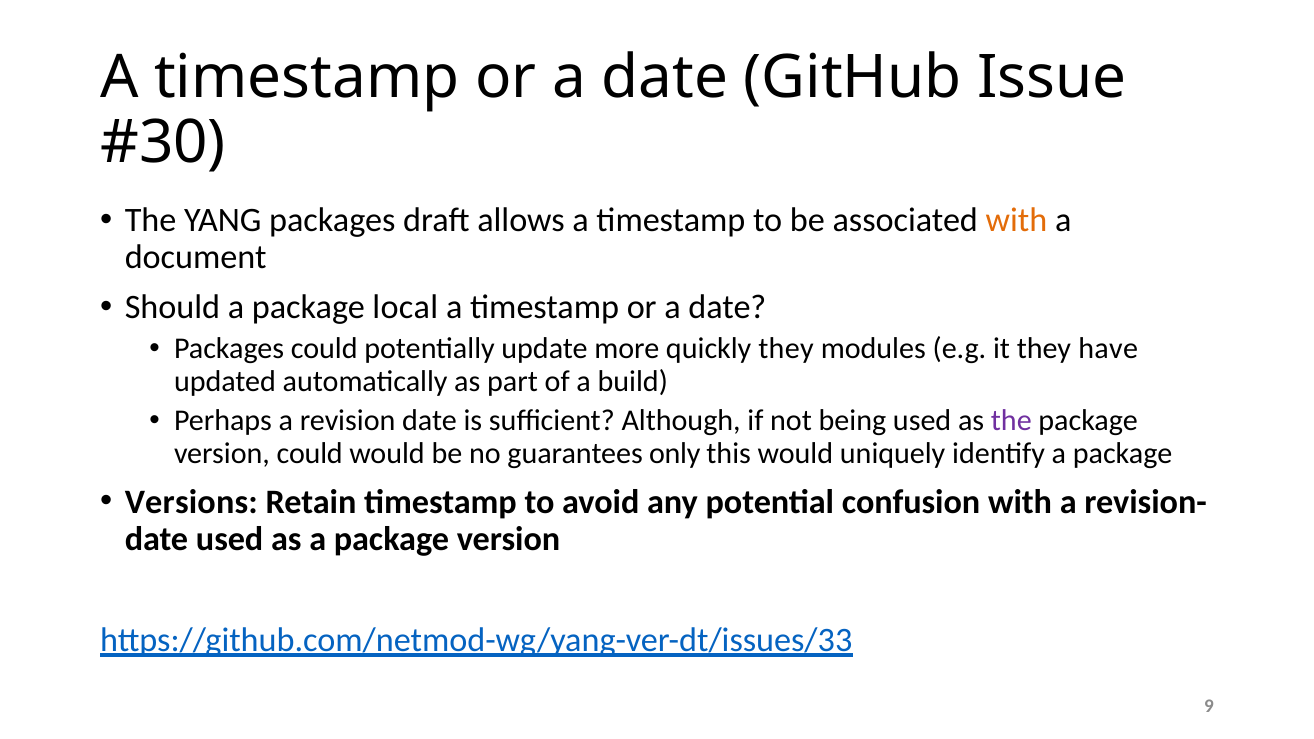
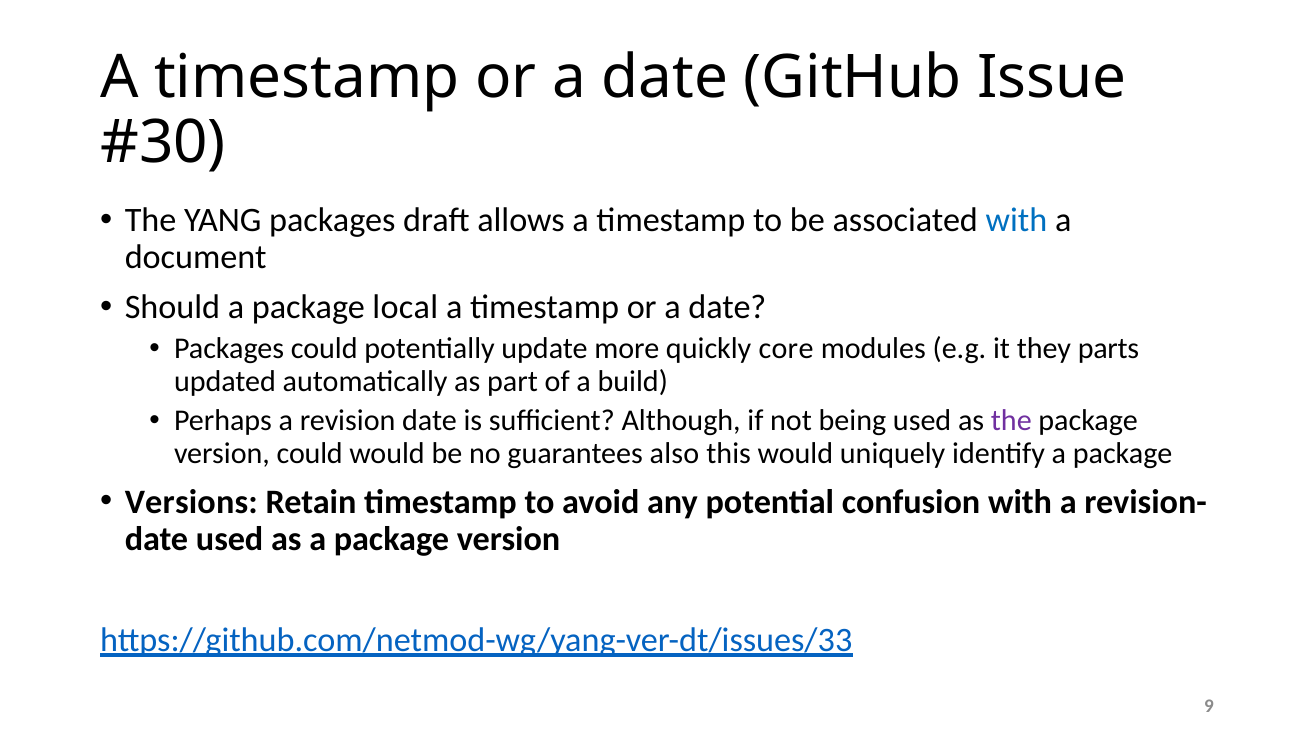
with colour: orange -> blue (1016, 220)
quickly they: they -> core (786, 349)
have: have -> parts (1108, 349)
only: only -> also (674, 453)
